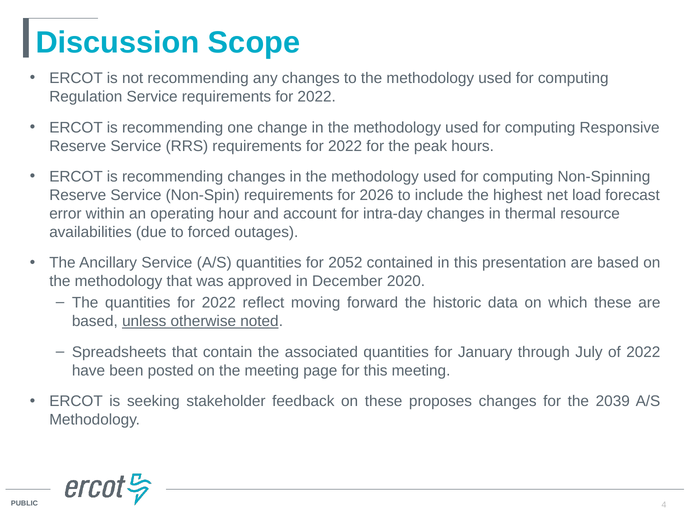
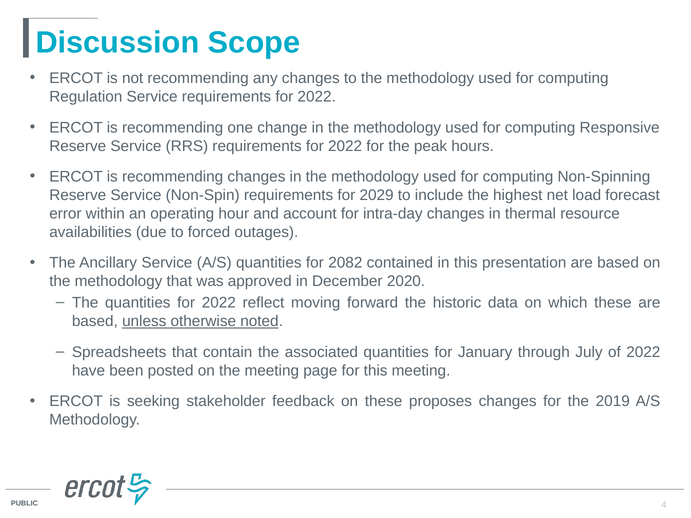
2026: 2026 -> 2029 (377, 195)
2052: 2052 -> 2082 (345, 263)
2039: 2039 -> 2019 (613, 402)
